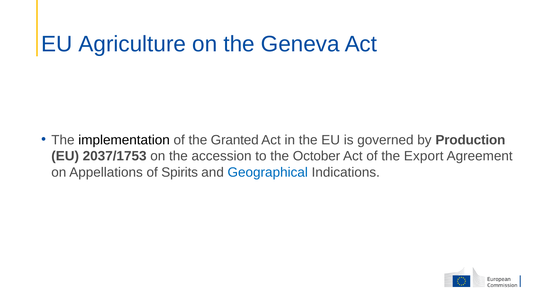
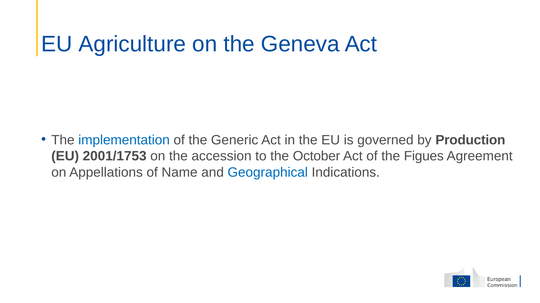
implementation colour: black -> blue (124, 140)
Granted: Granted -> Generic (235, 140)
2037/1753: 2037/1753 -> 2001/1753 (115, 157)
Export: Export -> Figues (424, 157)
Spirits: Spirits -> Name (180, 173)
